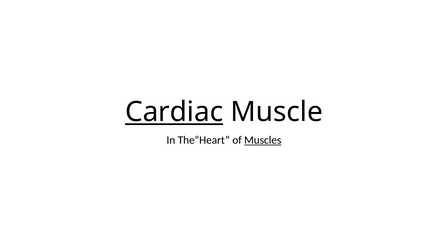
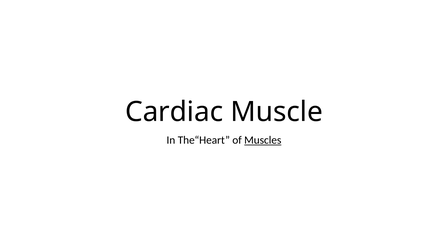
Cardiac underline: present -> none (174, 112)
